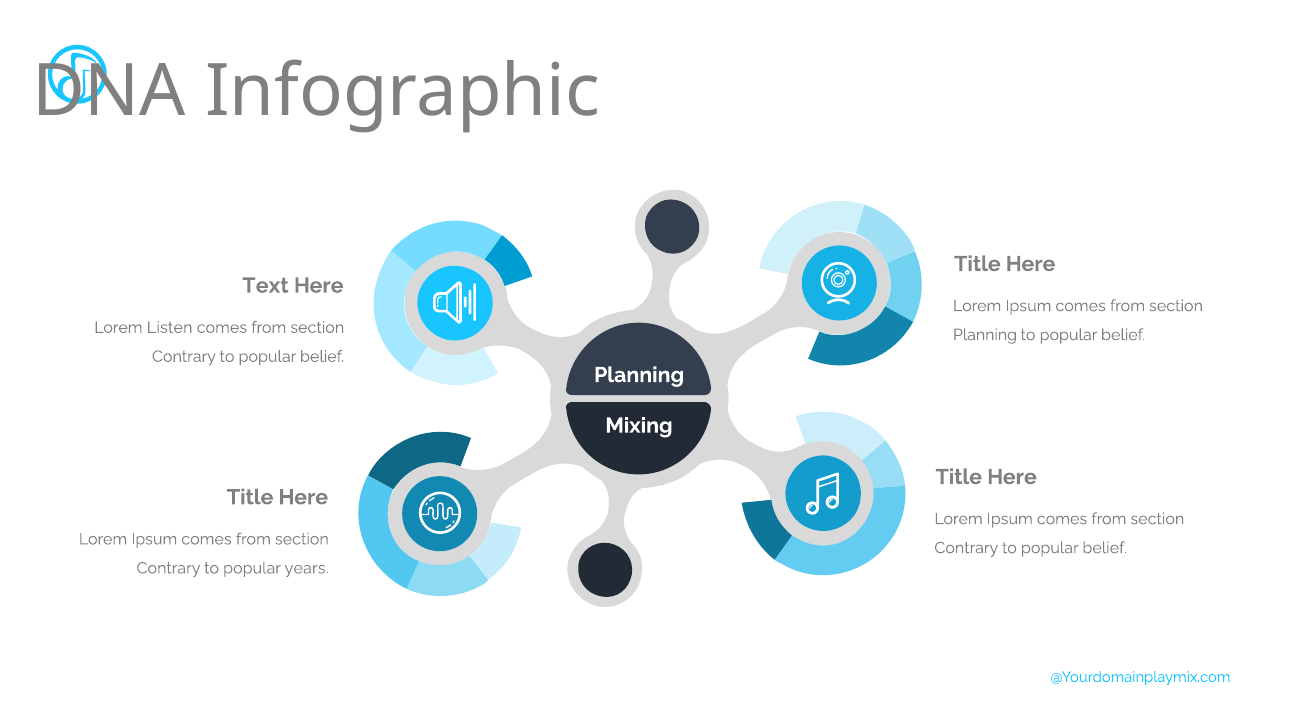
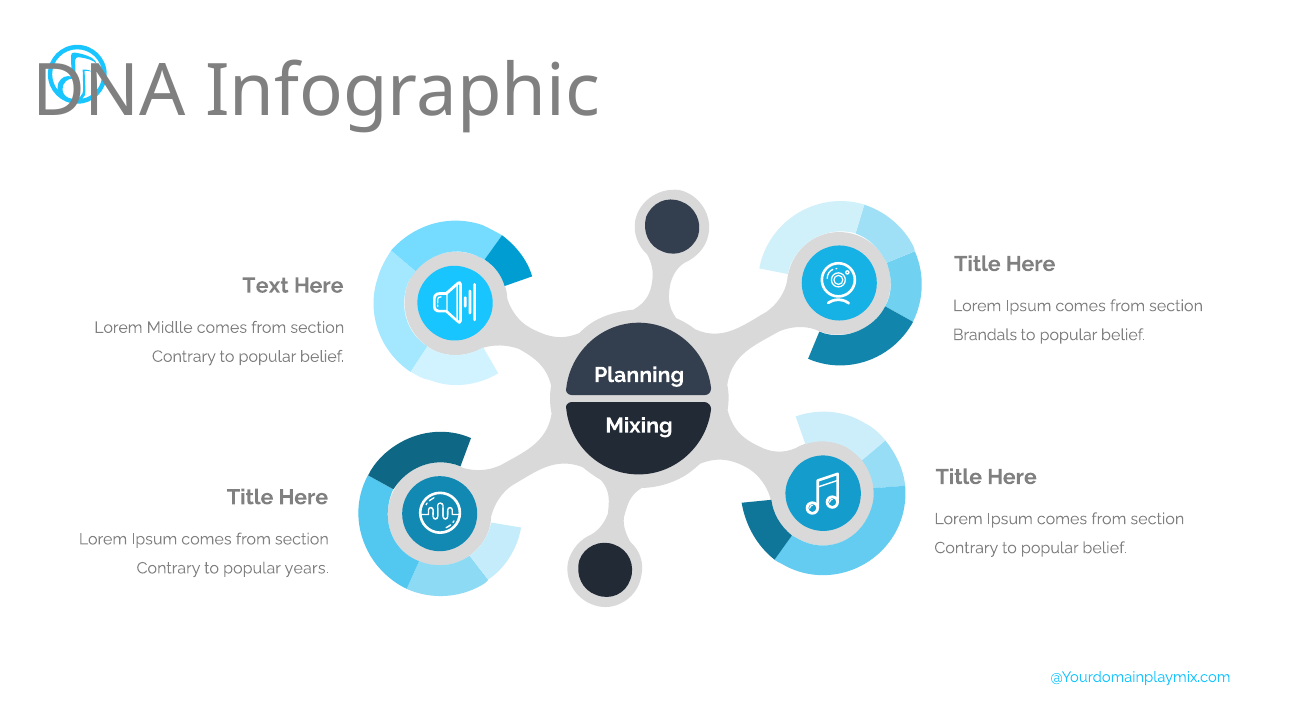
Listen: Listen -> Midlle (170, 328)
Planning: Planning -> Brandals (985, 335)
